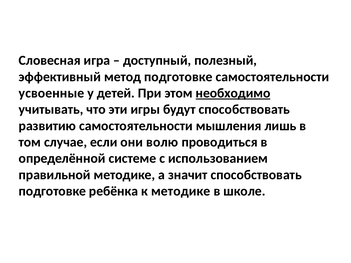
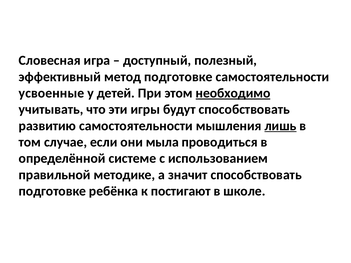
лишь underline: none -> present (280, 126)
волю: волю -> мыла (162, 142)
к методике: методике -> постигают (181, 191)
